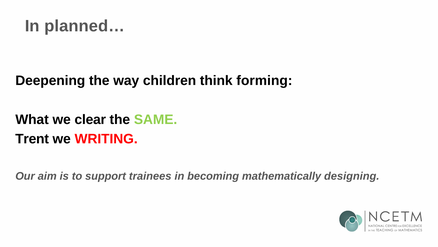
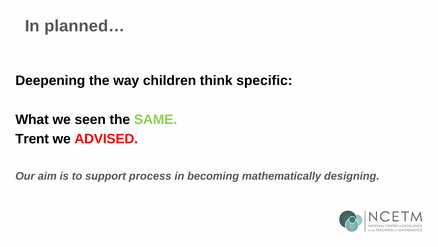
forming: forming -> specific (264, 81)
clear: clear -> seen (90, 119)
WRITING: WRITING -> ADVISED (106, 139)
trainees: trainees -> process (150, 176)
